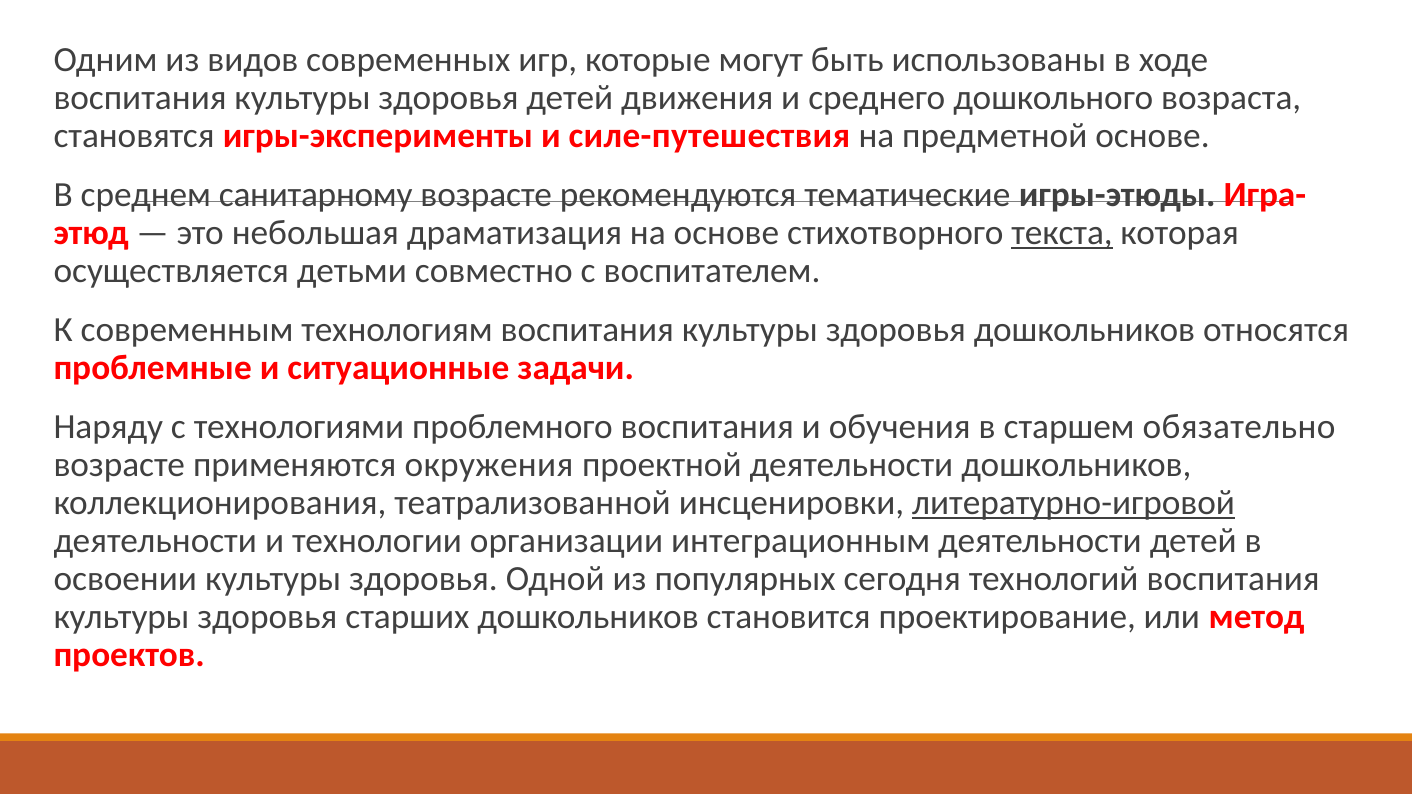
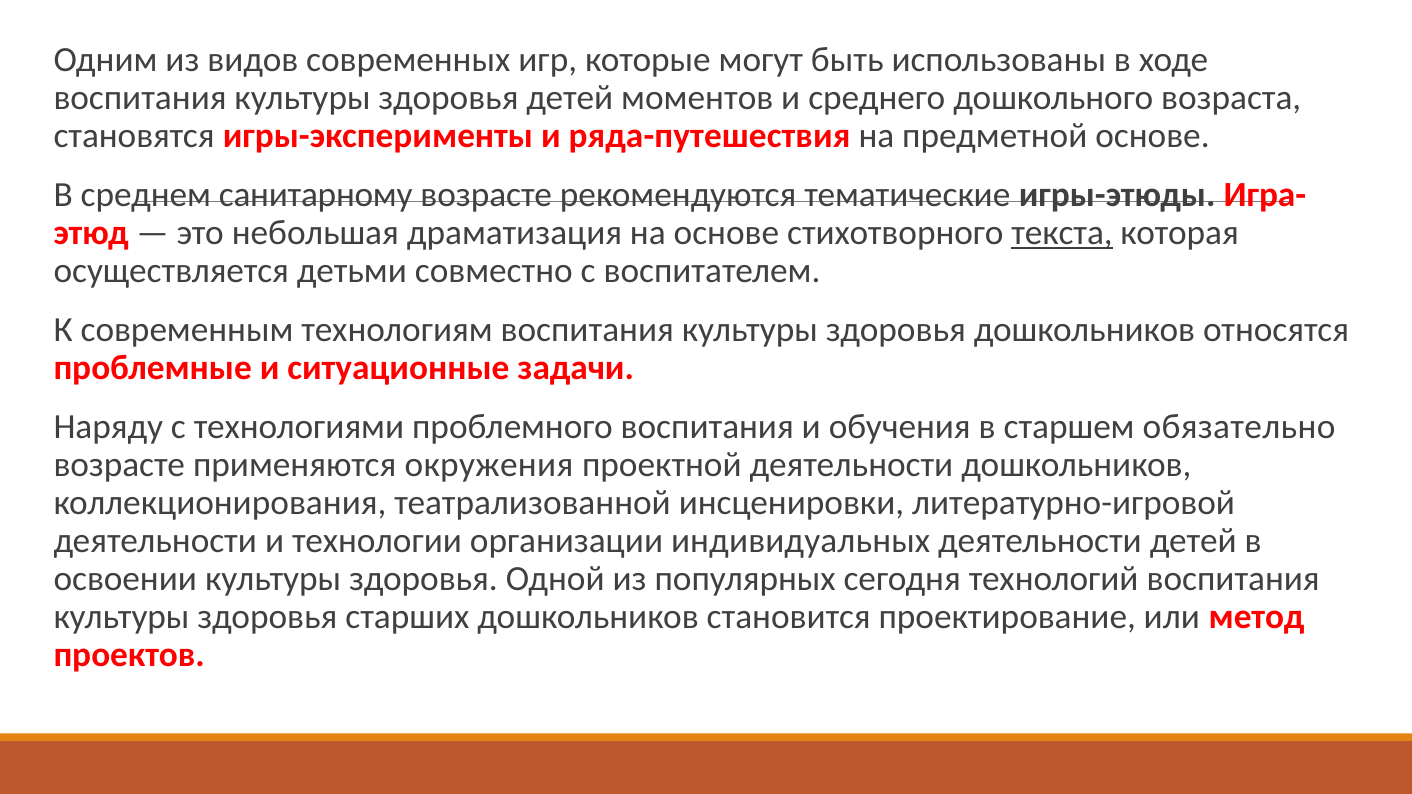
движения: движения -> моментов (697, 98)
силе-путешествия: силе-путешествия -> ряда-путешествия (709, 136)
литературно-игровой underline: present -> none (1074, 503)
интеграционным: интеграционным -> индивидуальных (801, 541)
